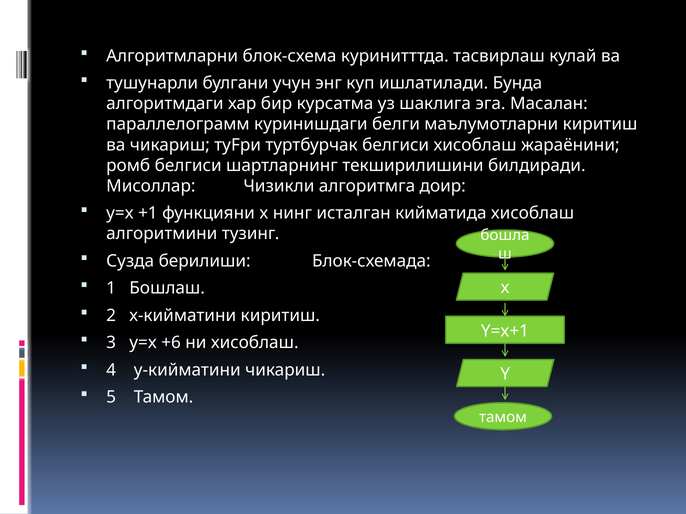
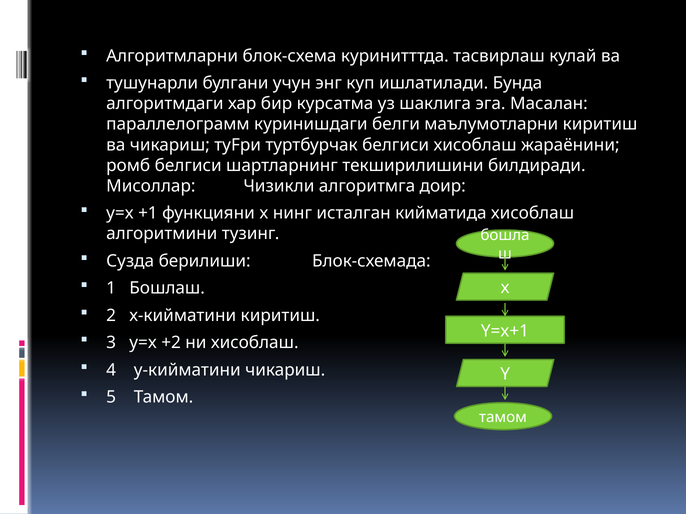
+6: +6 -> +2 (171, 343)
